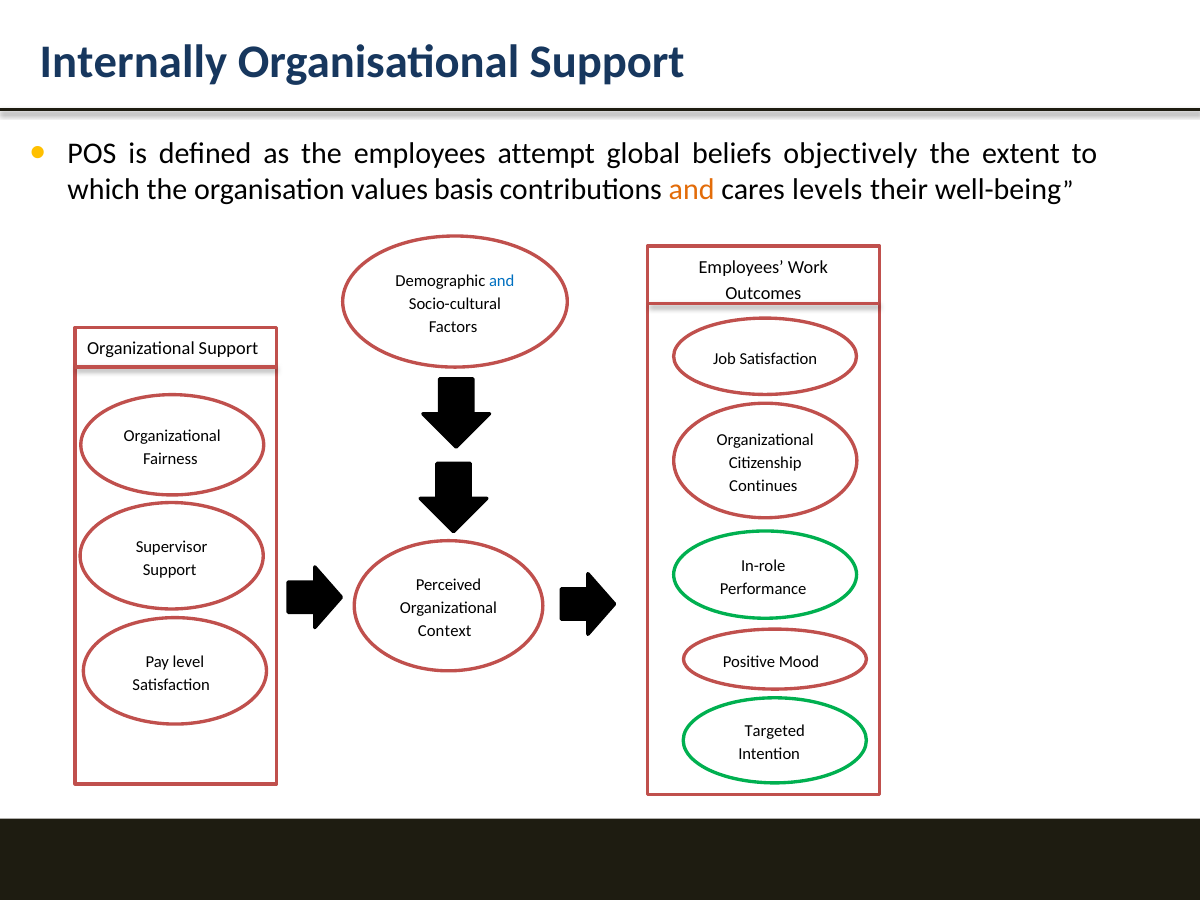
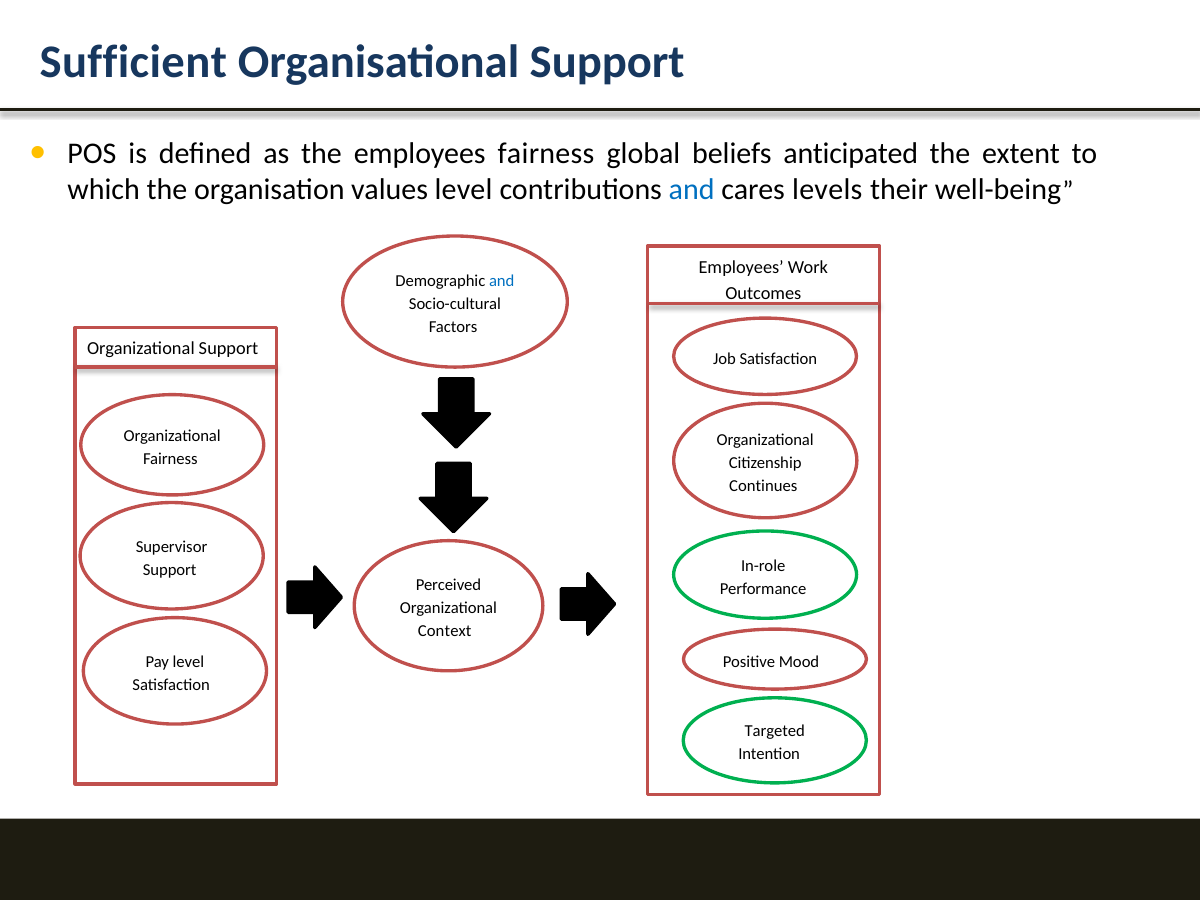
Internally: Internally -> Sufficient (133, 62)
employees attempt: attempt -> fairness (546, 154)
objectively: objectively -> anticipated (851, 154)
values basis: basis -> level (464, 190)
and colour: orange -> blue (692, 190)
